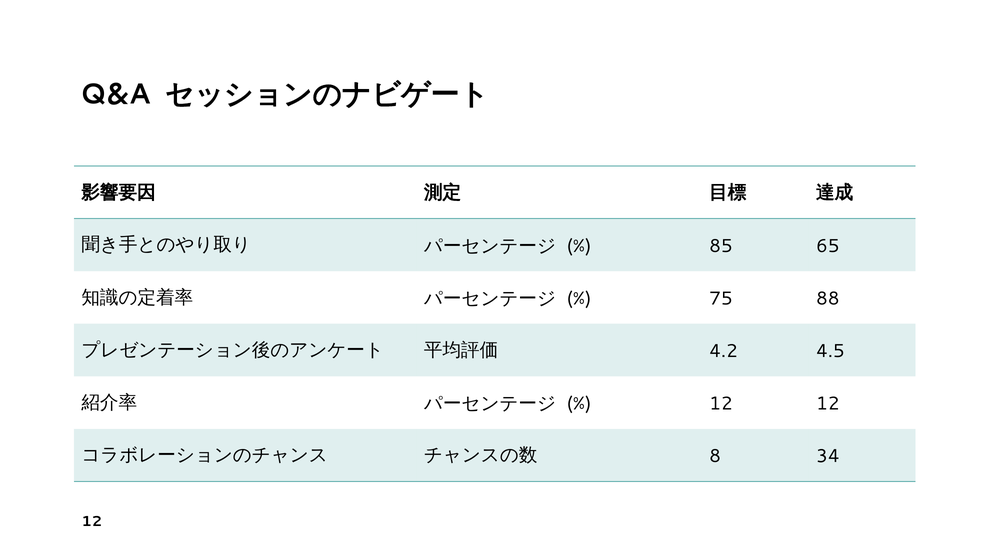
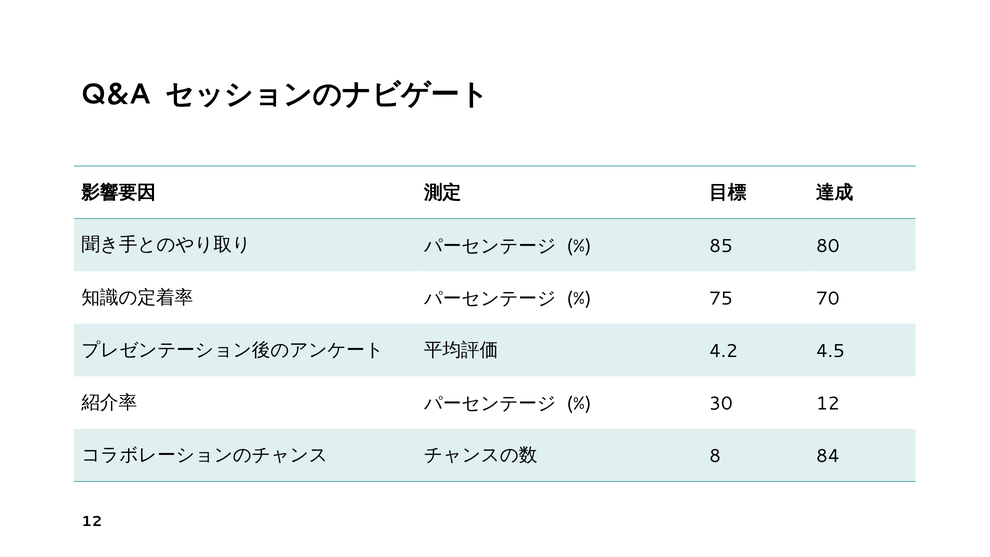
65: 65 -> 80 (828, 246)
88: 88 -> 70 (828, 298)
12: 12 -> 30 (721, 404)
34: 34 -> 84 (828, 456)
